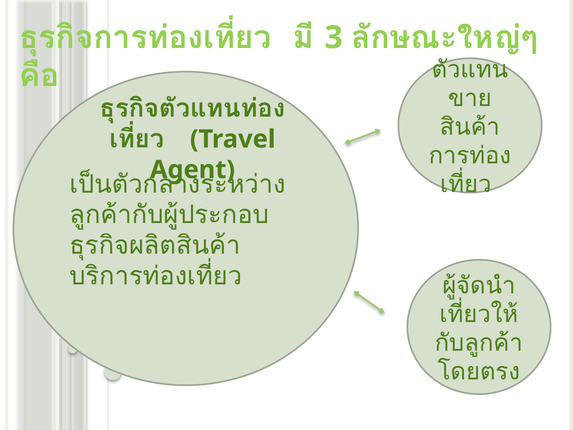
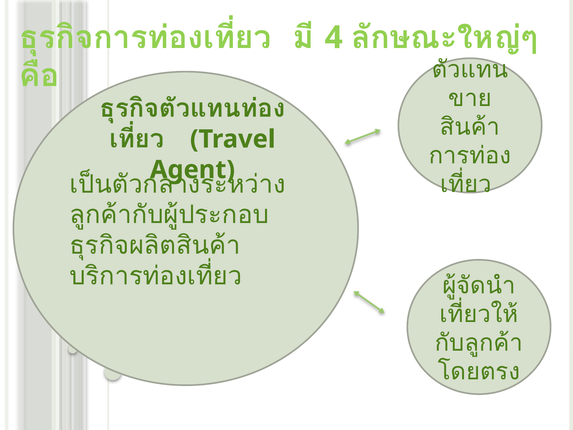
3: 3 -> 4 (334, 38)
